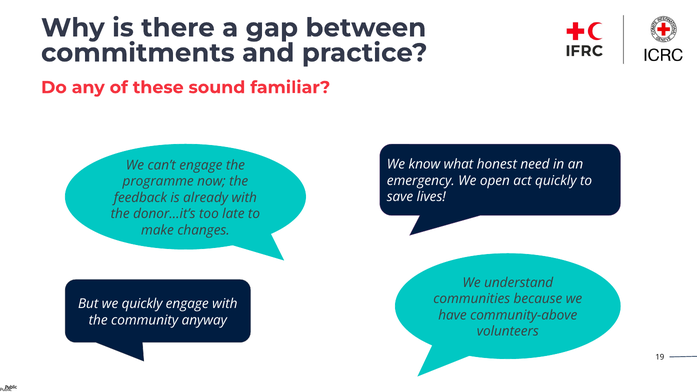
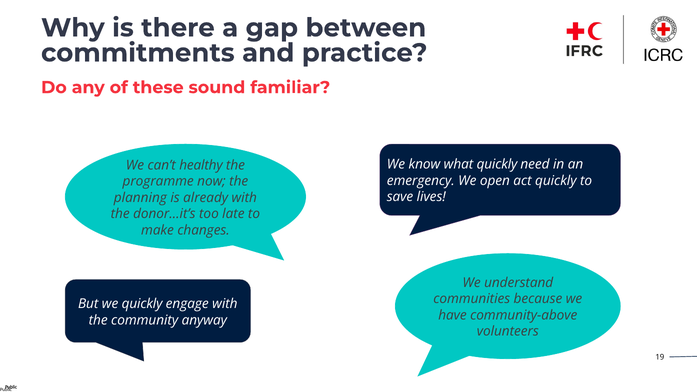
what honest: honest -> quickly (497, 164)
can’t engage: engage -> healthy (201, 165)
feedback: feedback -> planning (140, 198)
